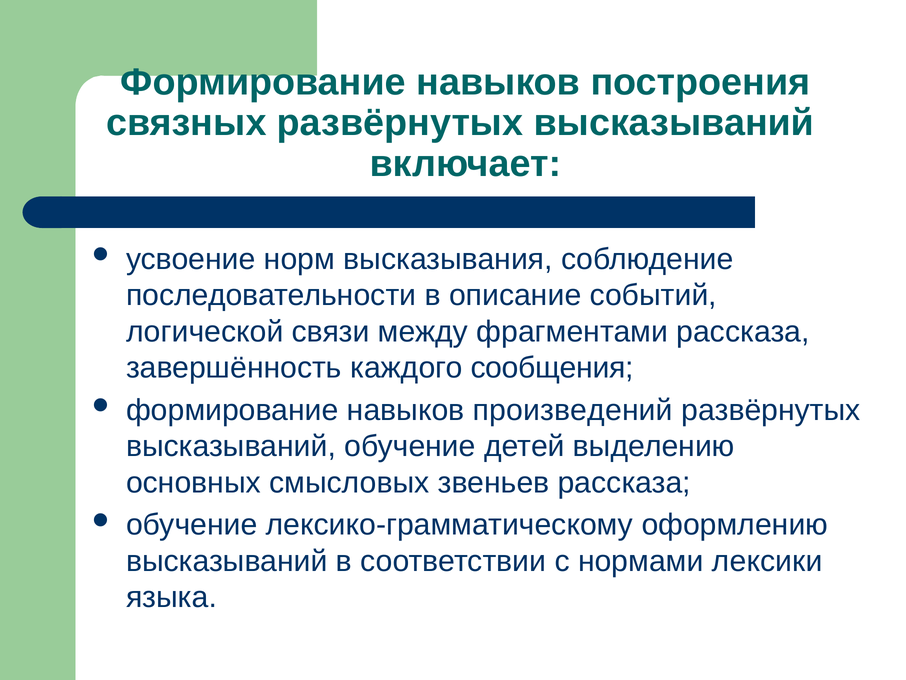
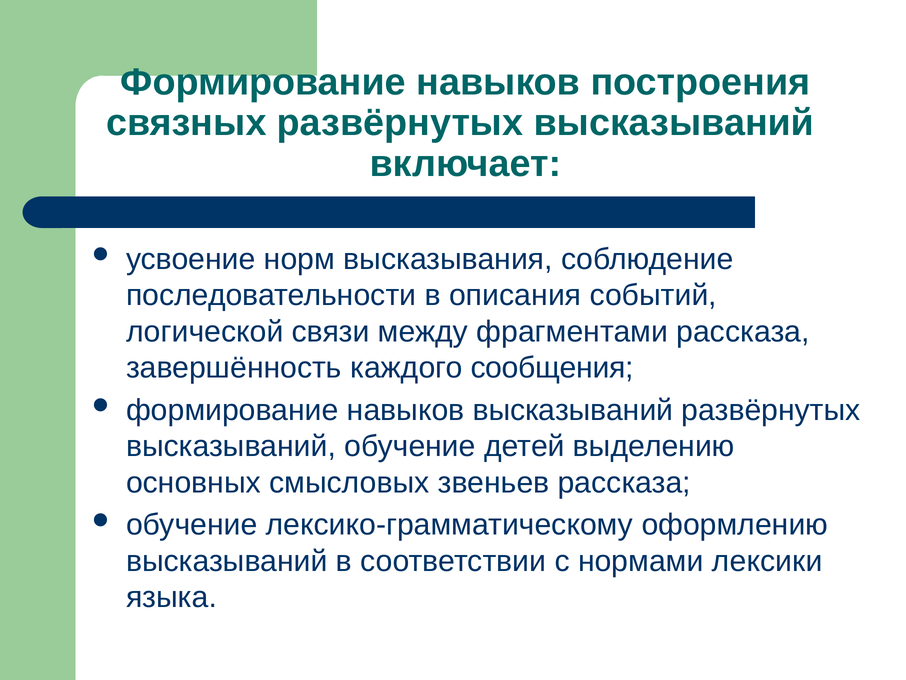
описание: описание -> описания (515, 295)
навыков произведений: произведений -> высказываний (573, 410)
